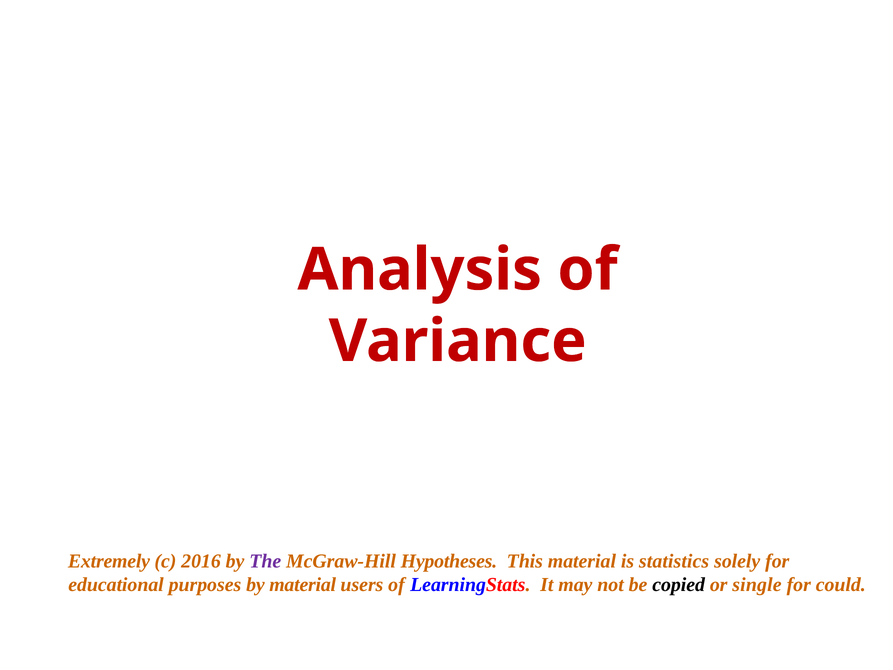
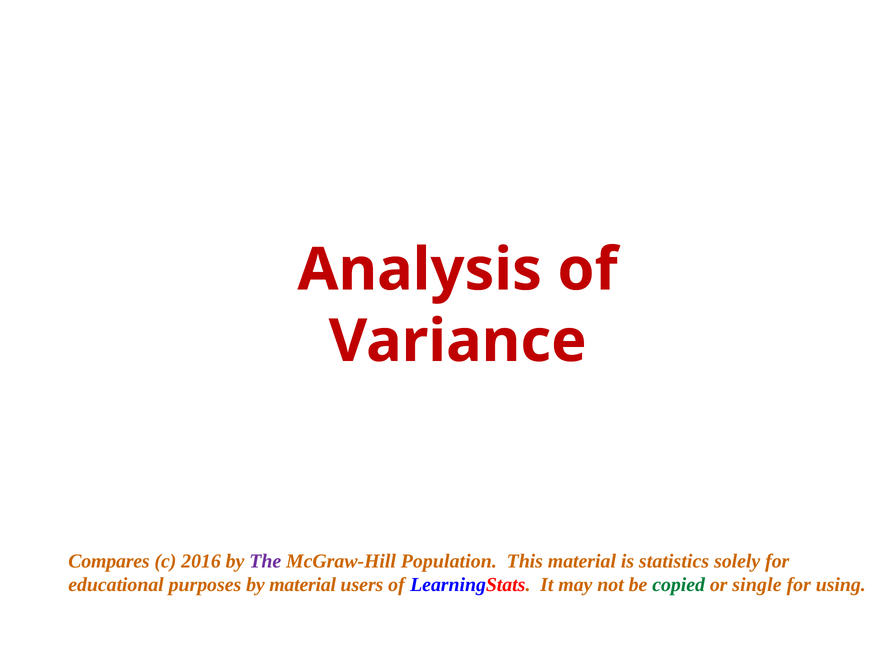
Extremely: Extremely -> Compares (109, 561)
Hypotheses: Hypotheses -> Population (449, 561)
copied colour: black -> green (679, 585)
could: could -> using (841, 585)
